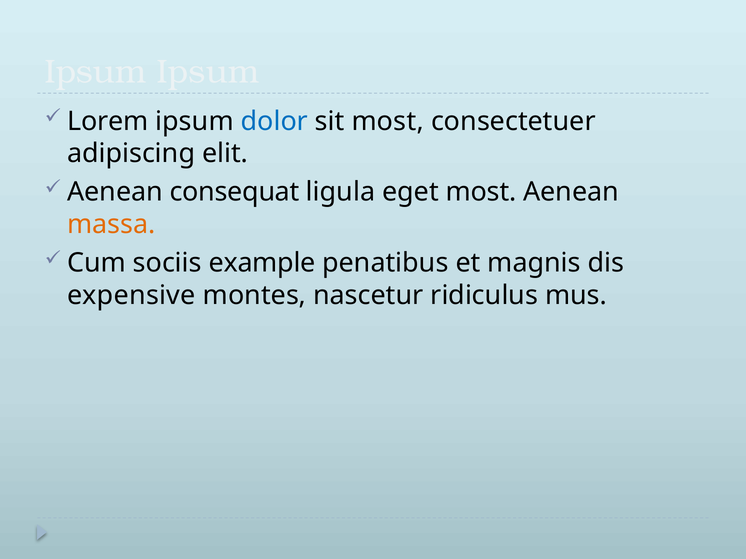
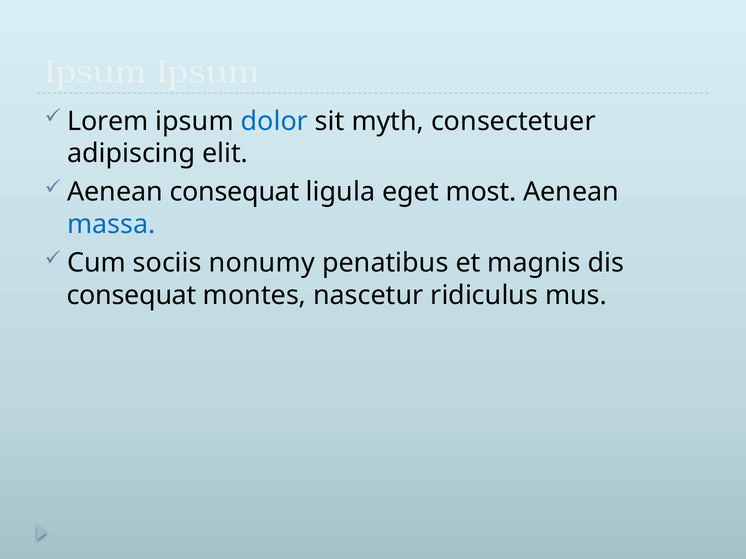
sit most: most -> myth (388, 121)
massa colour: orange -> blue (111, 225)
example: example -> nonumy (262, 263)
expensive: expensive -> consequat (132, 296)
